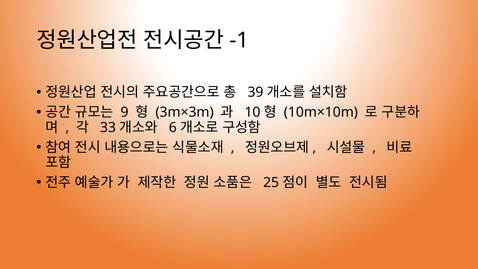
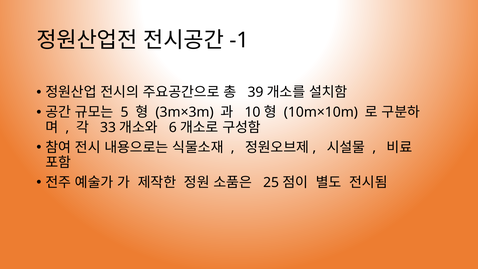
9: 9 -> 5 (125, 112)
